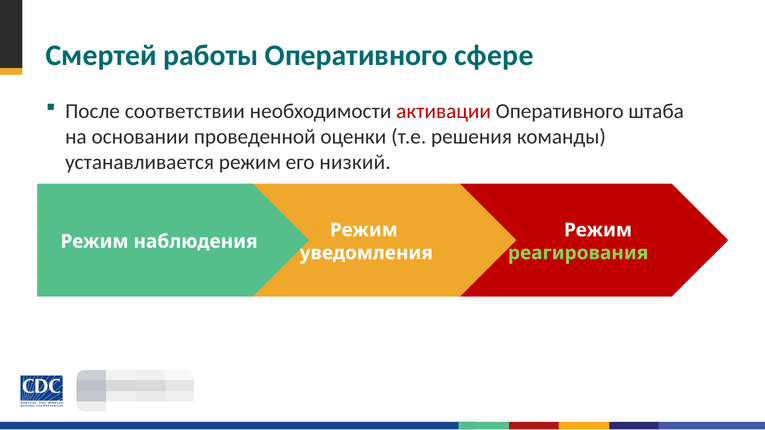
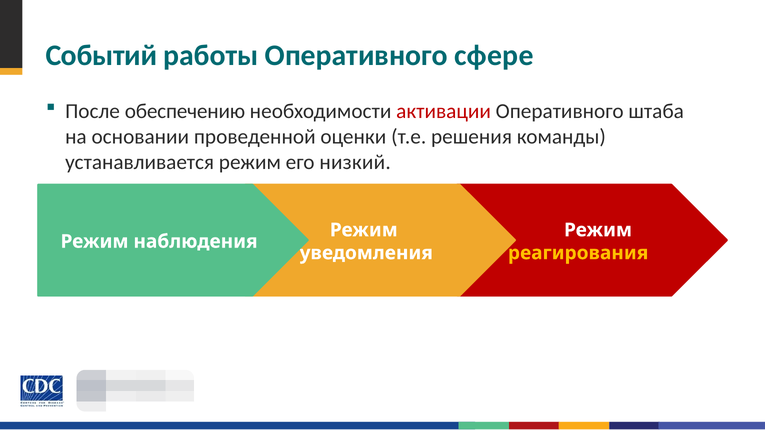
Смертей: Смертей -> Событий (101, 55)
соответствии: соответствии -> обеспечению (185, 111)
реагирования colour: light green -> yellow (578, 253)
